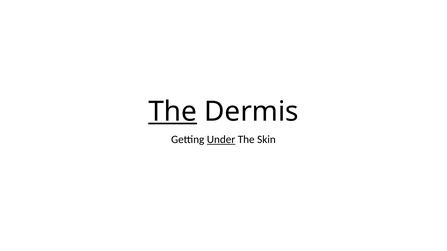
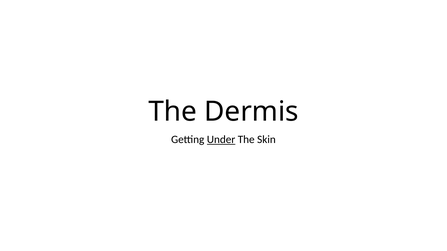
The underline: present -> none (173, 112)
